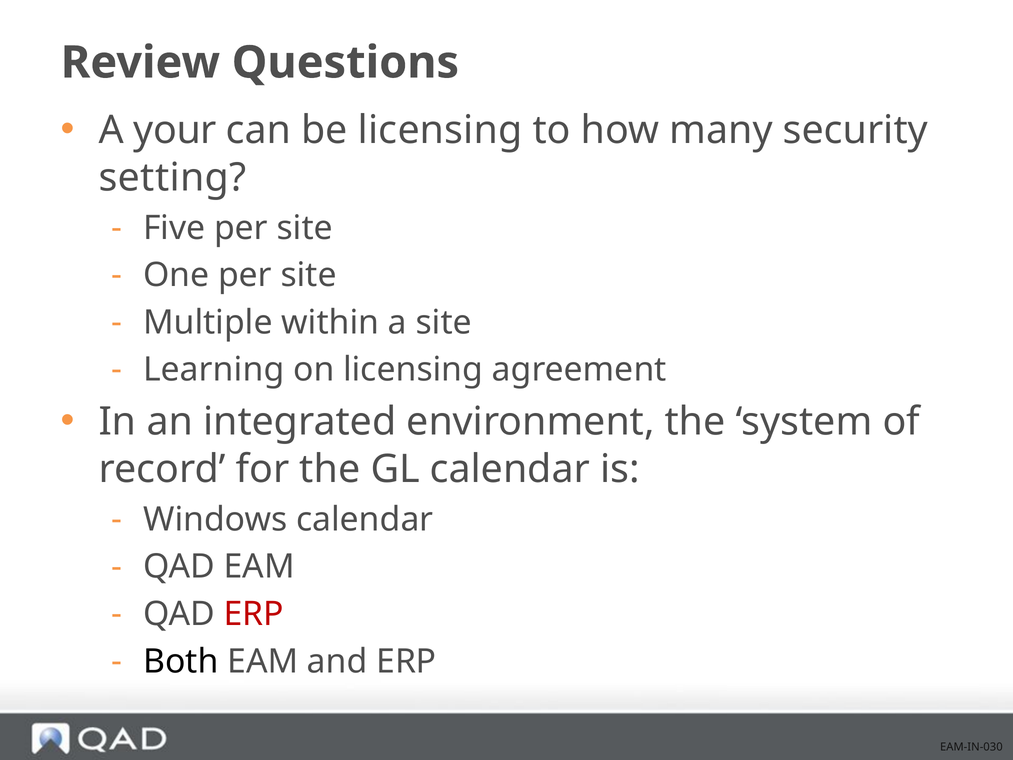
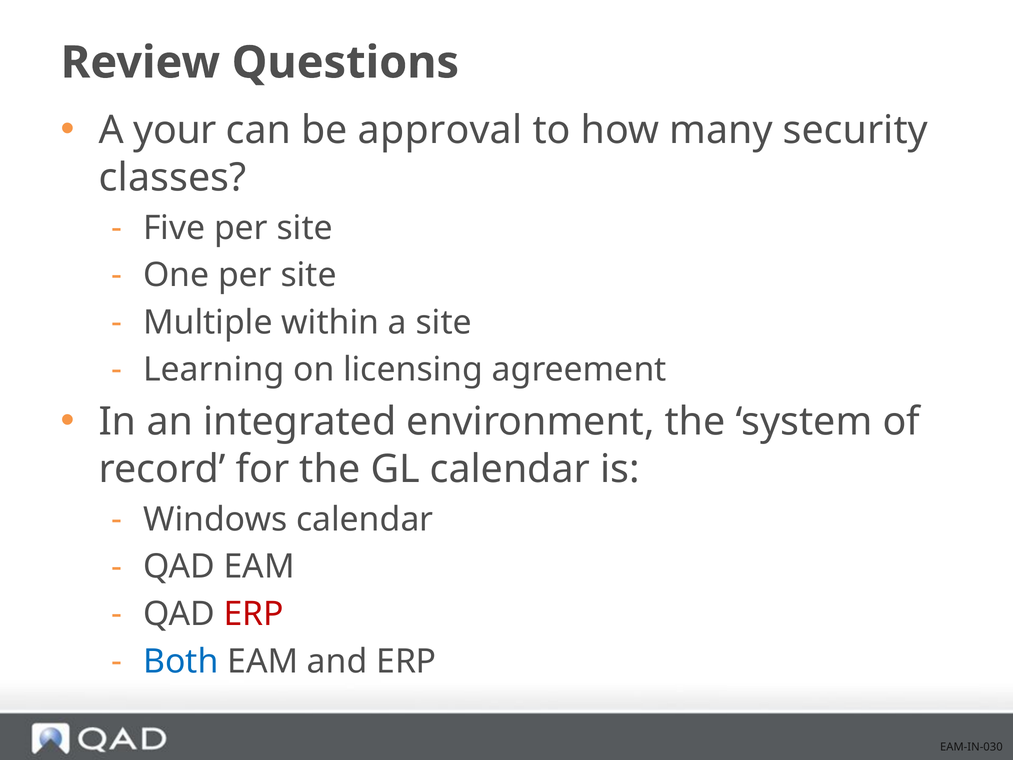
be licensing: licensing -> approval (440, 130)
setting: setting -> classes (173, 178)
Both colour: black -> blue (181, 661)
